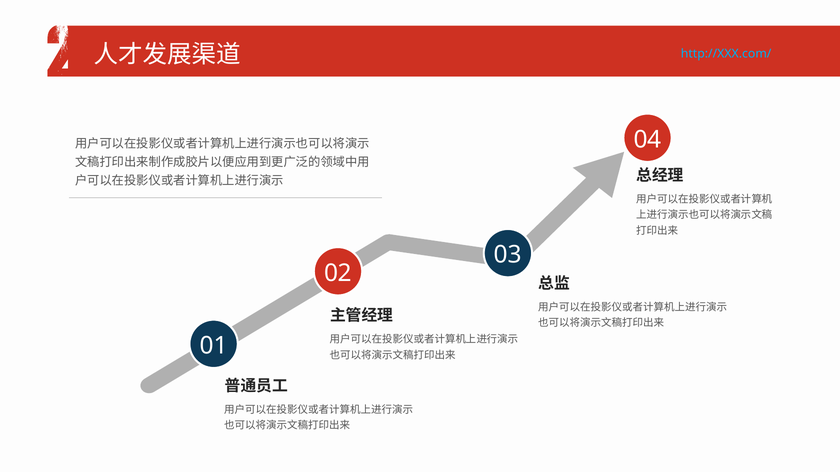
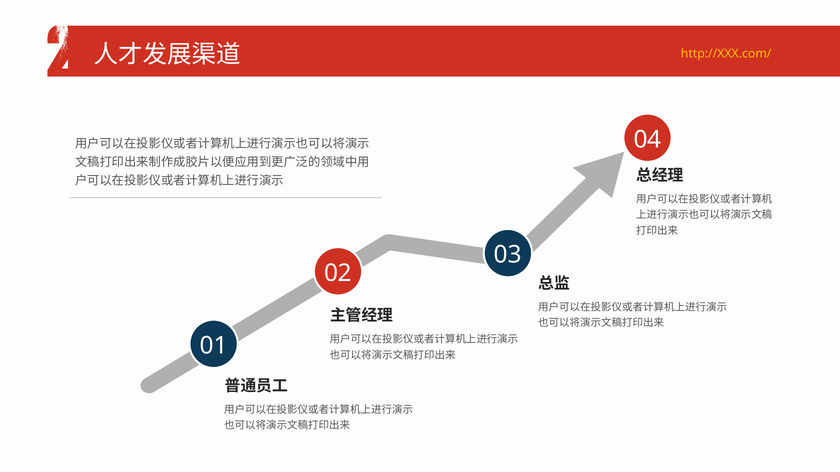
http://XXX.com/ colour: light blue -> yellow (726, 54)
